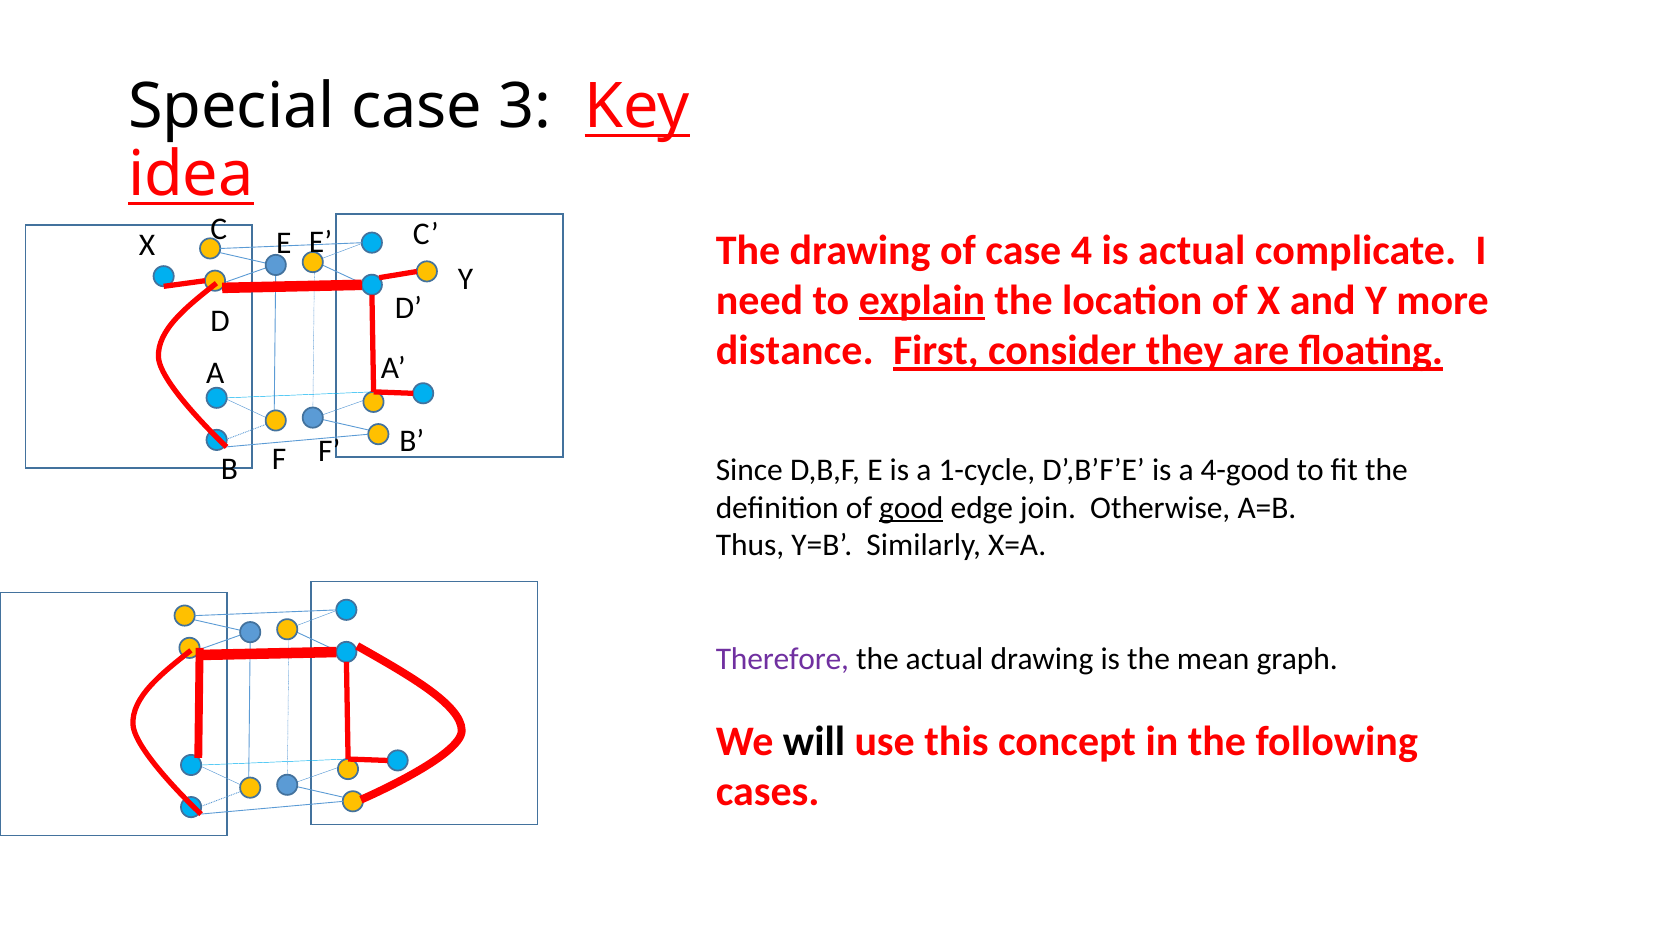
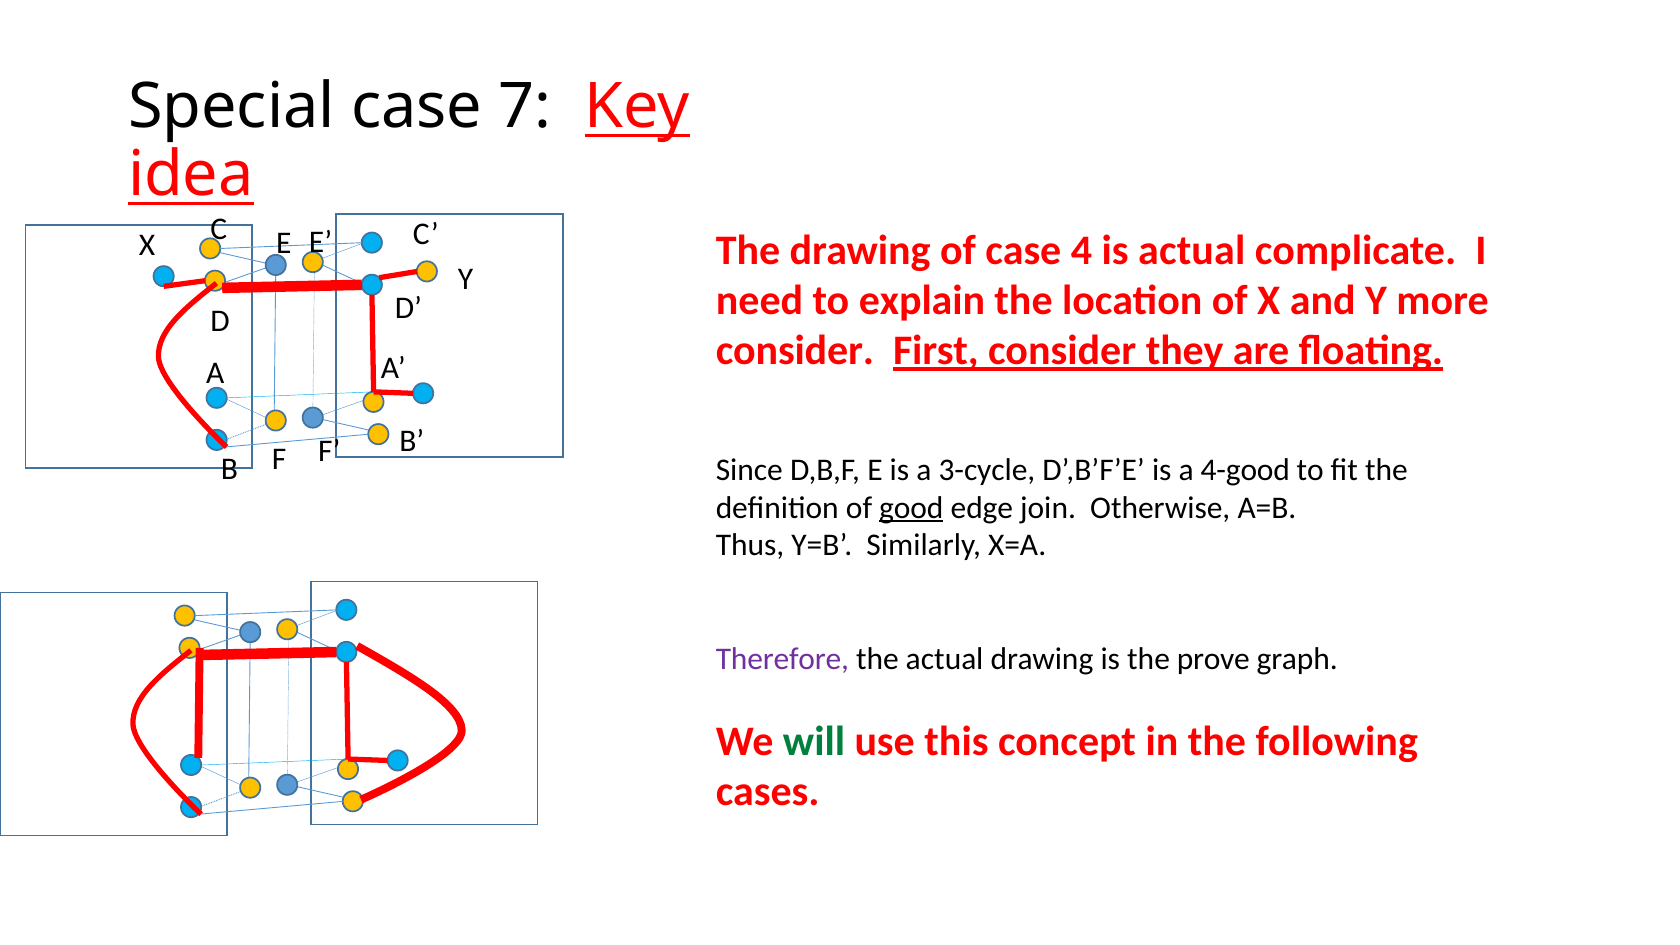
3: 3 -> 7 (525, 107)
explain underline: present -> none (922, 301)
distance: distance -> consider (795, 351)
1-cycle: 1-cycle -> 3-cycle (987, 470)
mean: mean -> prove (1213, 659)
will colour: black -> green (814, 742)
